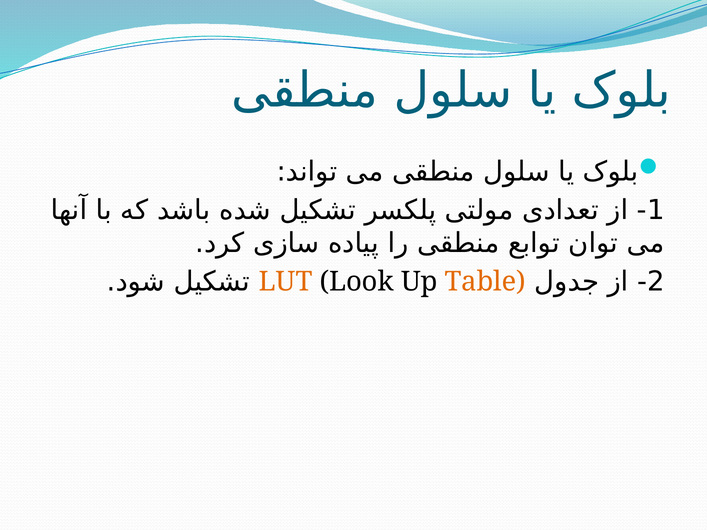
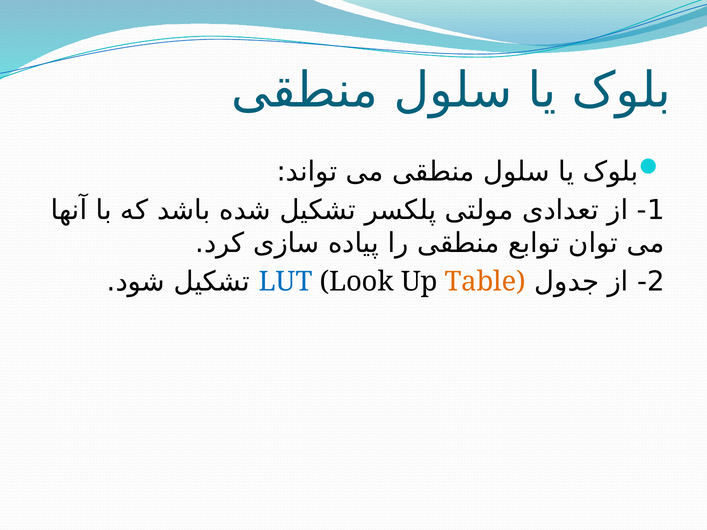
LUT colour: orange -> blue (286, 282)
